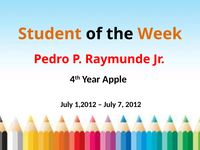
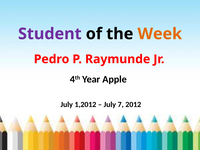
Student colour: orange -> purple (50, 34)
